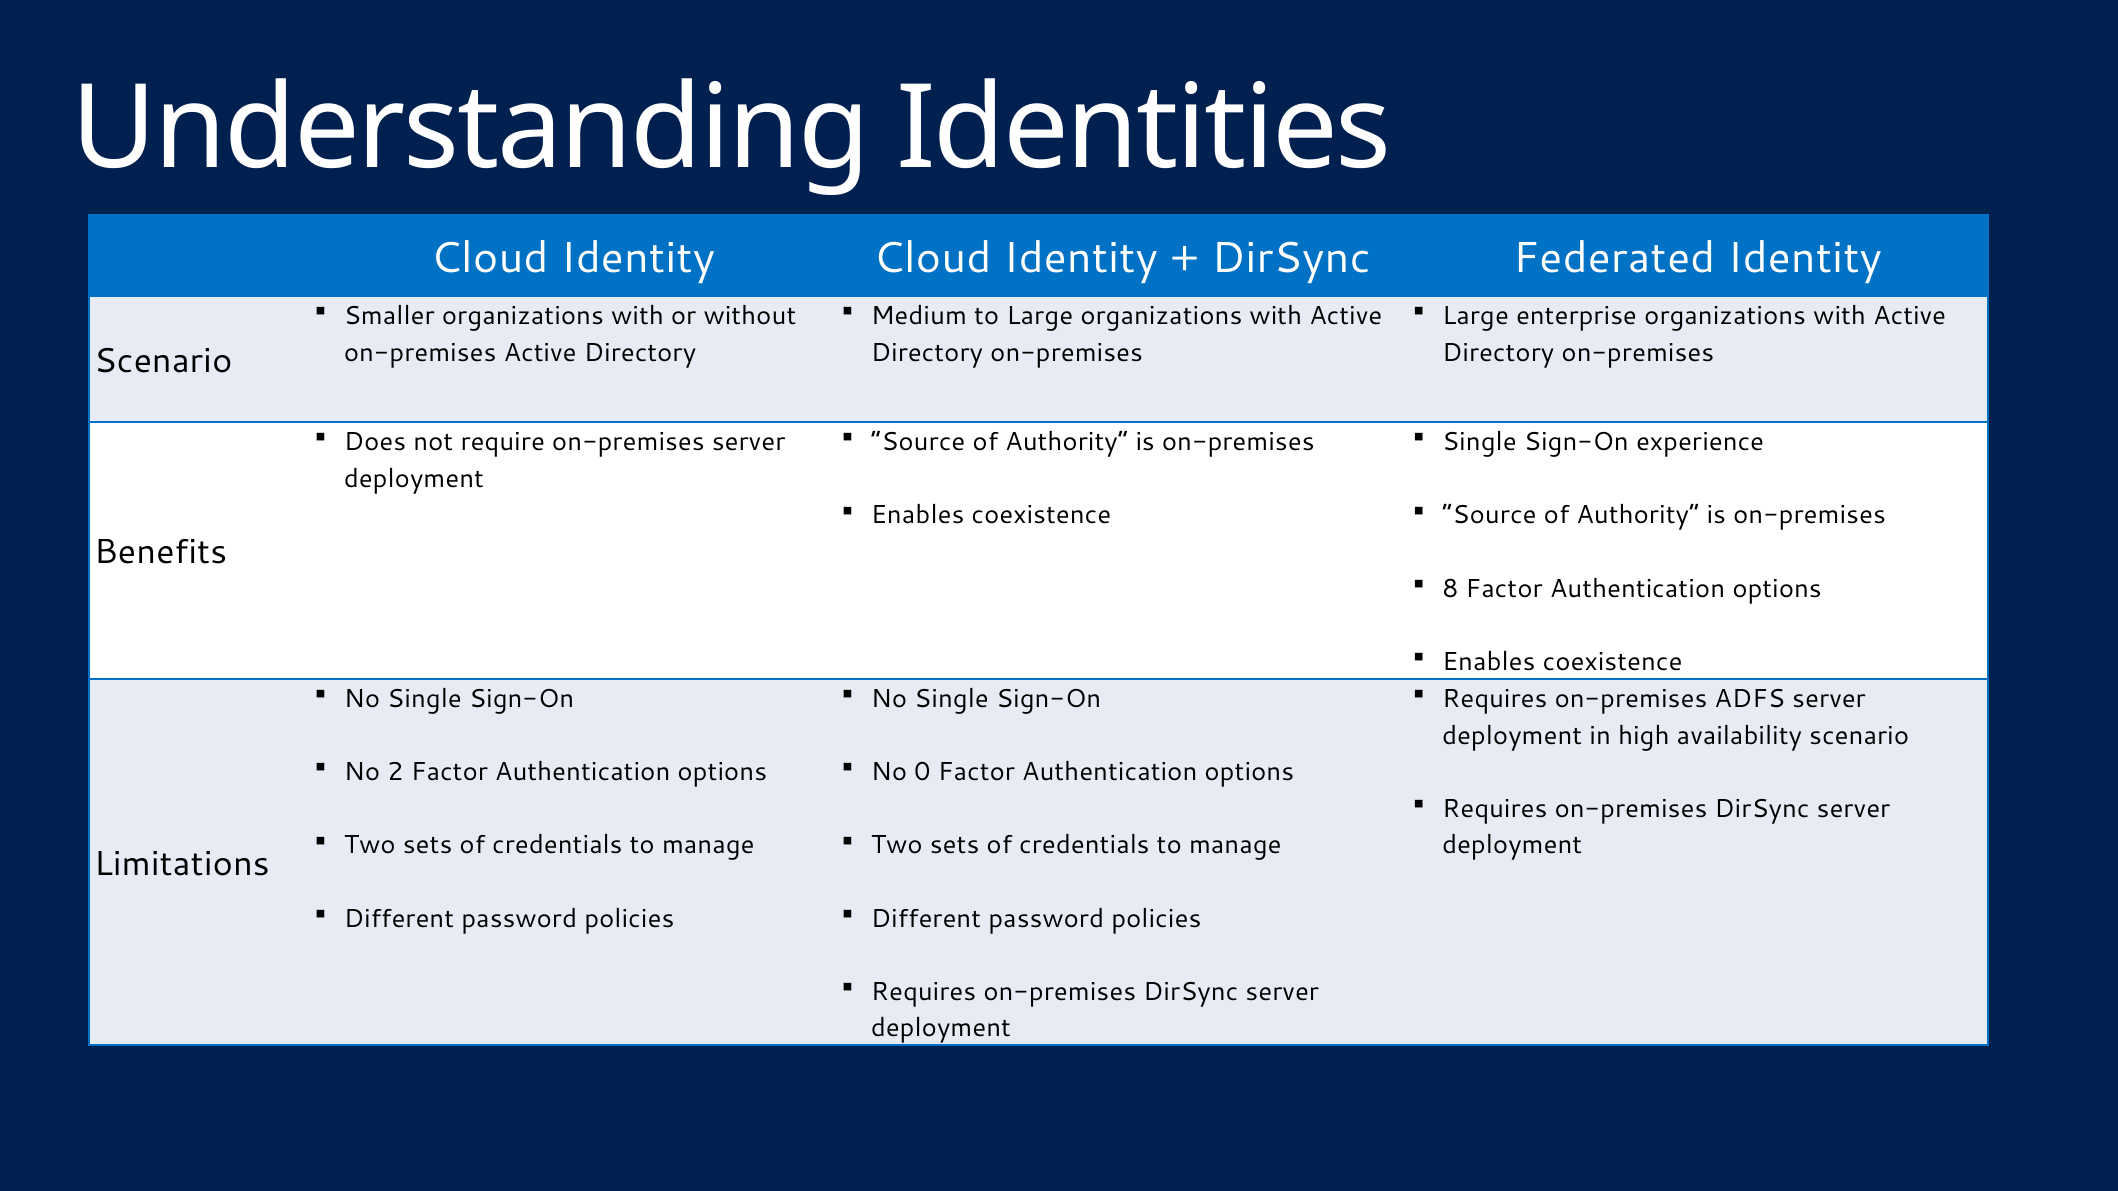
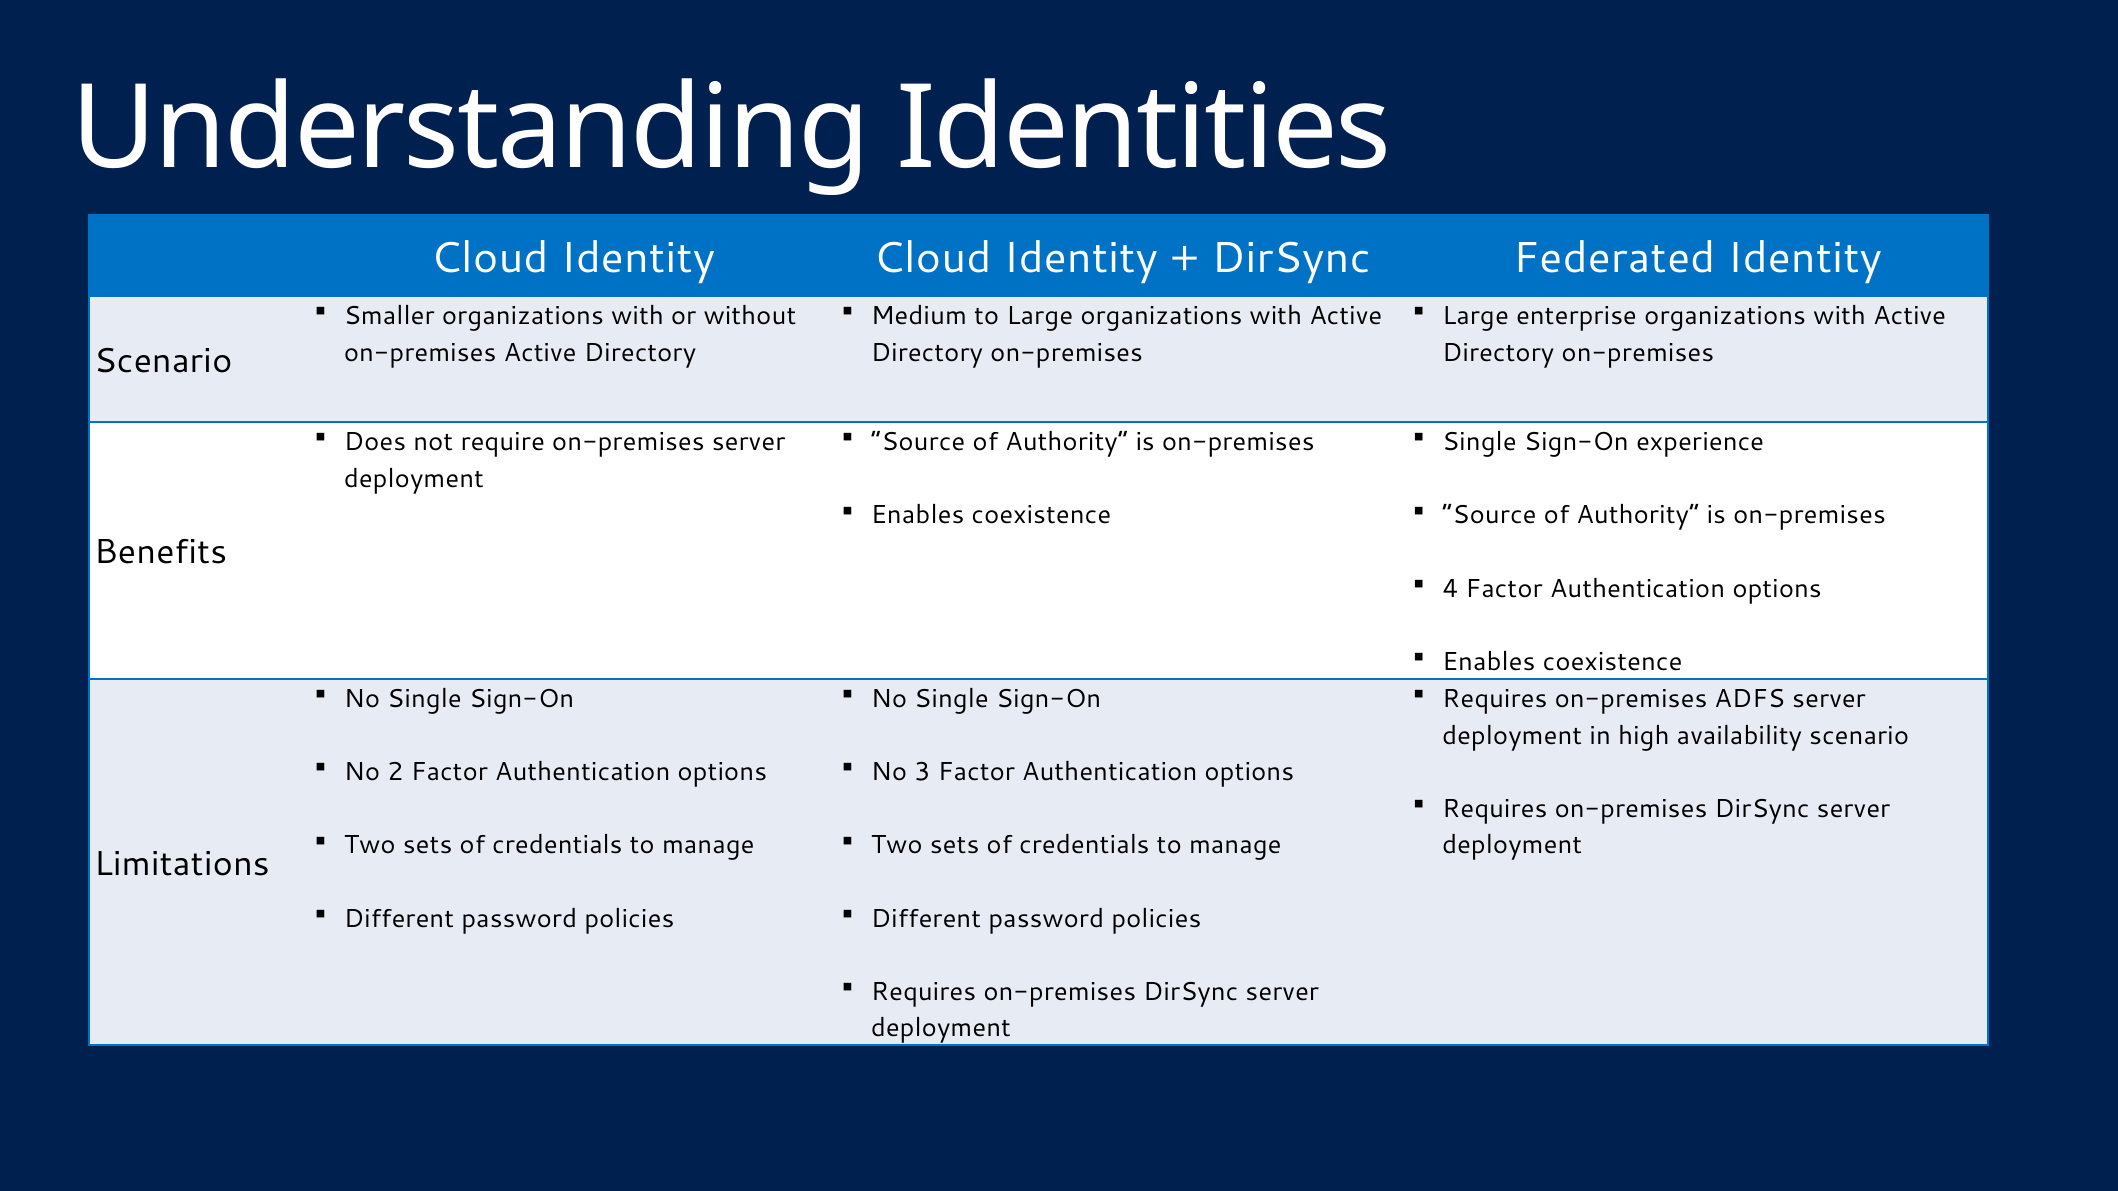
8: 8 -> 4 (1450, 589)
0: 0 -> 3 (922, 772)
